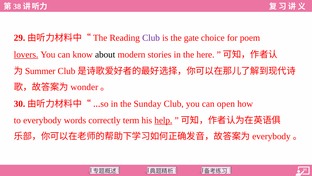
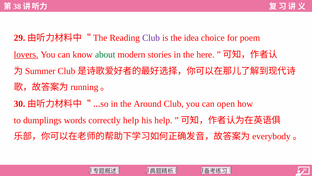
gate: gate -> idea (191, 38)
about colour: black -> green (105, 54)
wonder: wonder -> running (84, 87)
Sunday: Sunday -> Around (148, 104)
to everybody: everybody -> dumplings (42, 120)
correctly term: term -> help (131, 120)
help underline: present -> none (163, 120)
